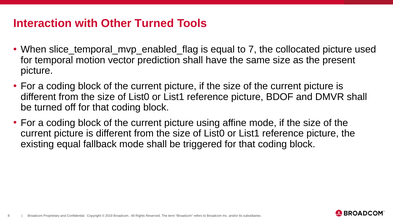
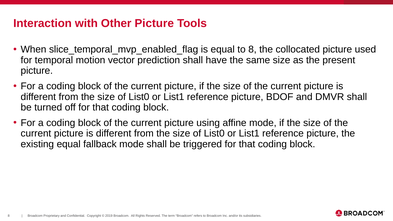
Other Turned: Turned -> Picture (154, 23)
to 7: 7 -> 8 (252, 49)
